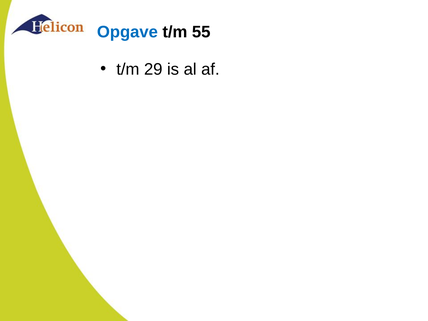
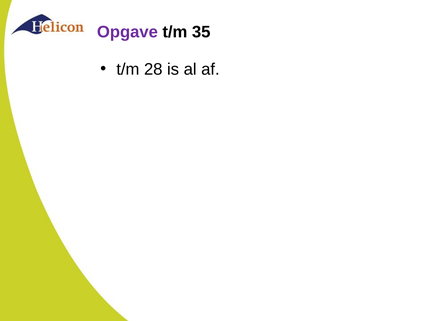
Opgave colour: blue -> purple (127, 32)
55: 55 -> 35 (201, 32)
29: 29 -> 28 (153, 69)
